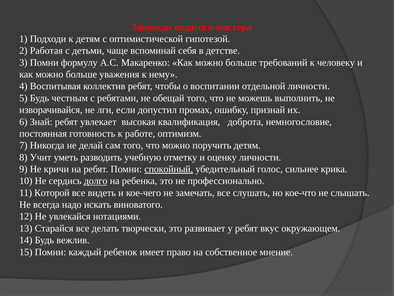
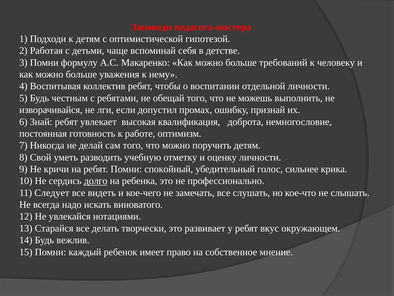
Учит: Учит -> Свой (41, 157)
спокойный underline: present -> none (169, 169)
Которой: Которой -> Следует (52, 192)
